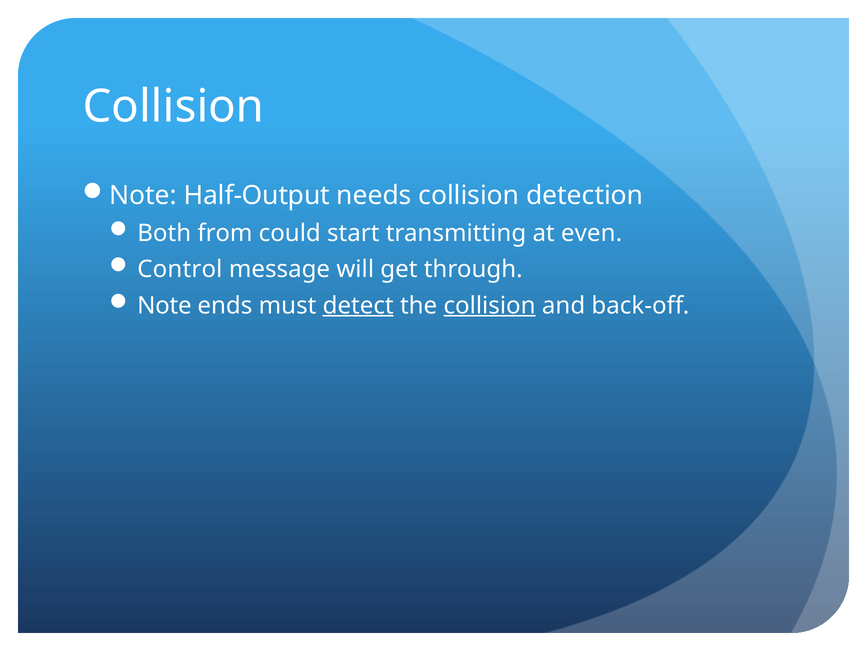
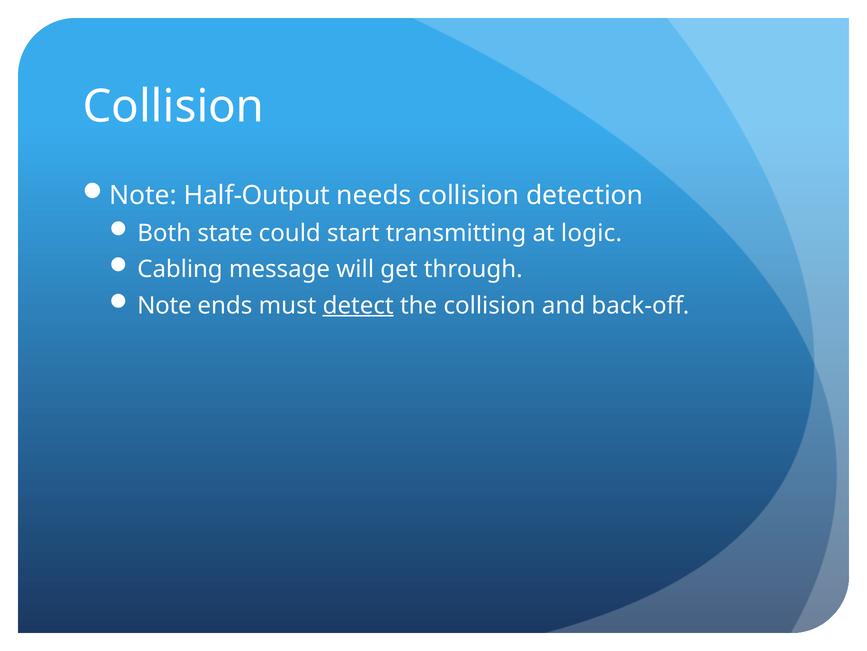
from: from -> state (225, 233)
even: even -> logic (591, 233)
Control: Control -> Cabling (180, 269)
collision underline: present -> none (490, 305)
